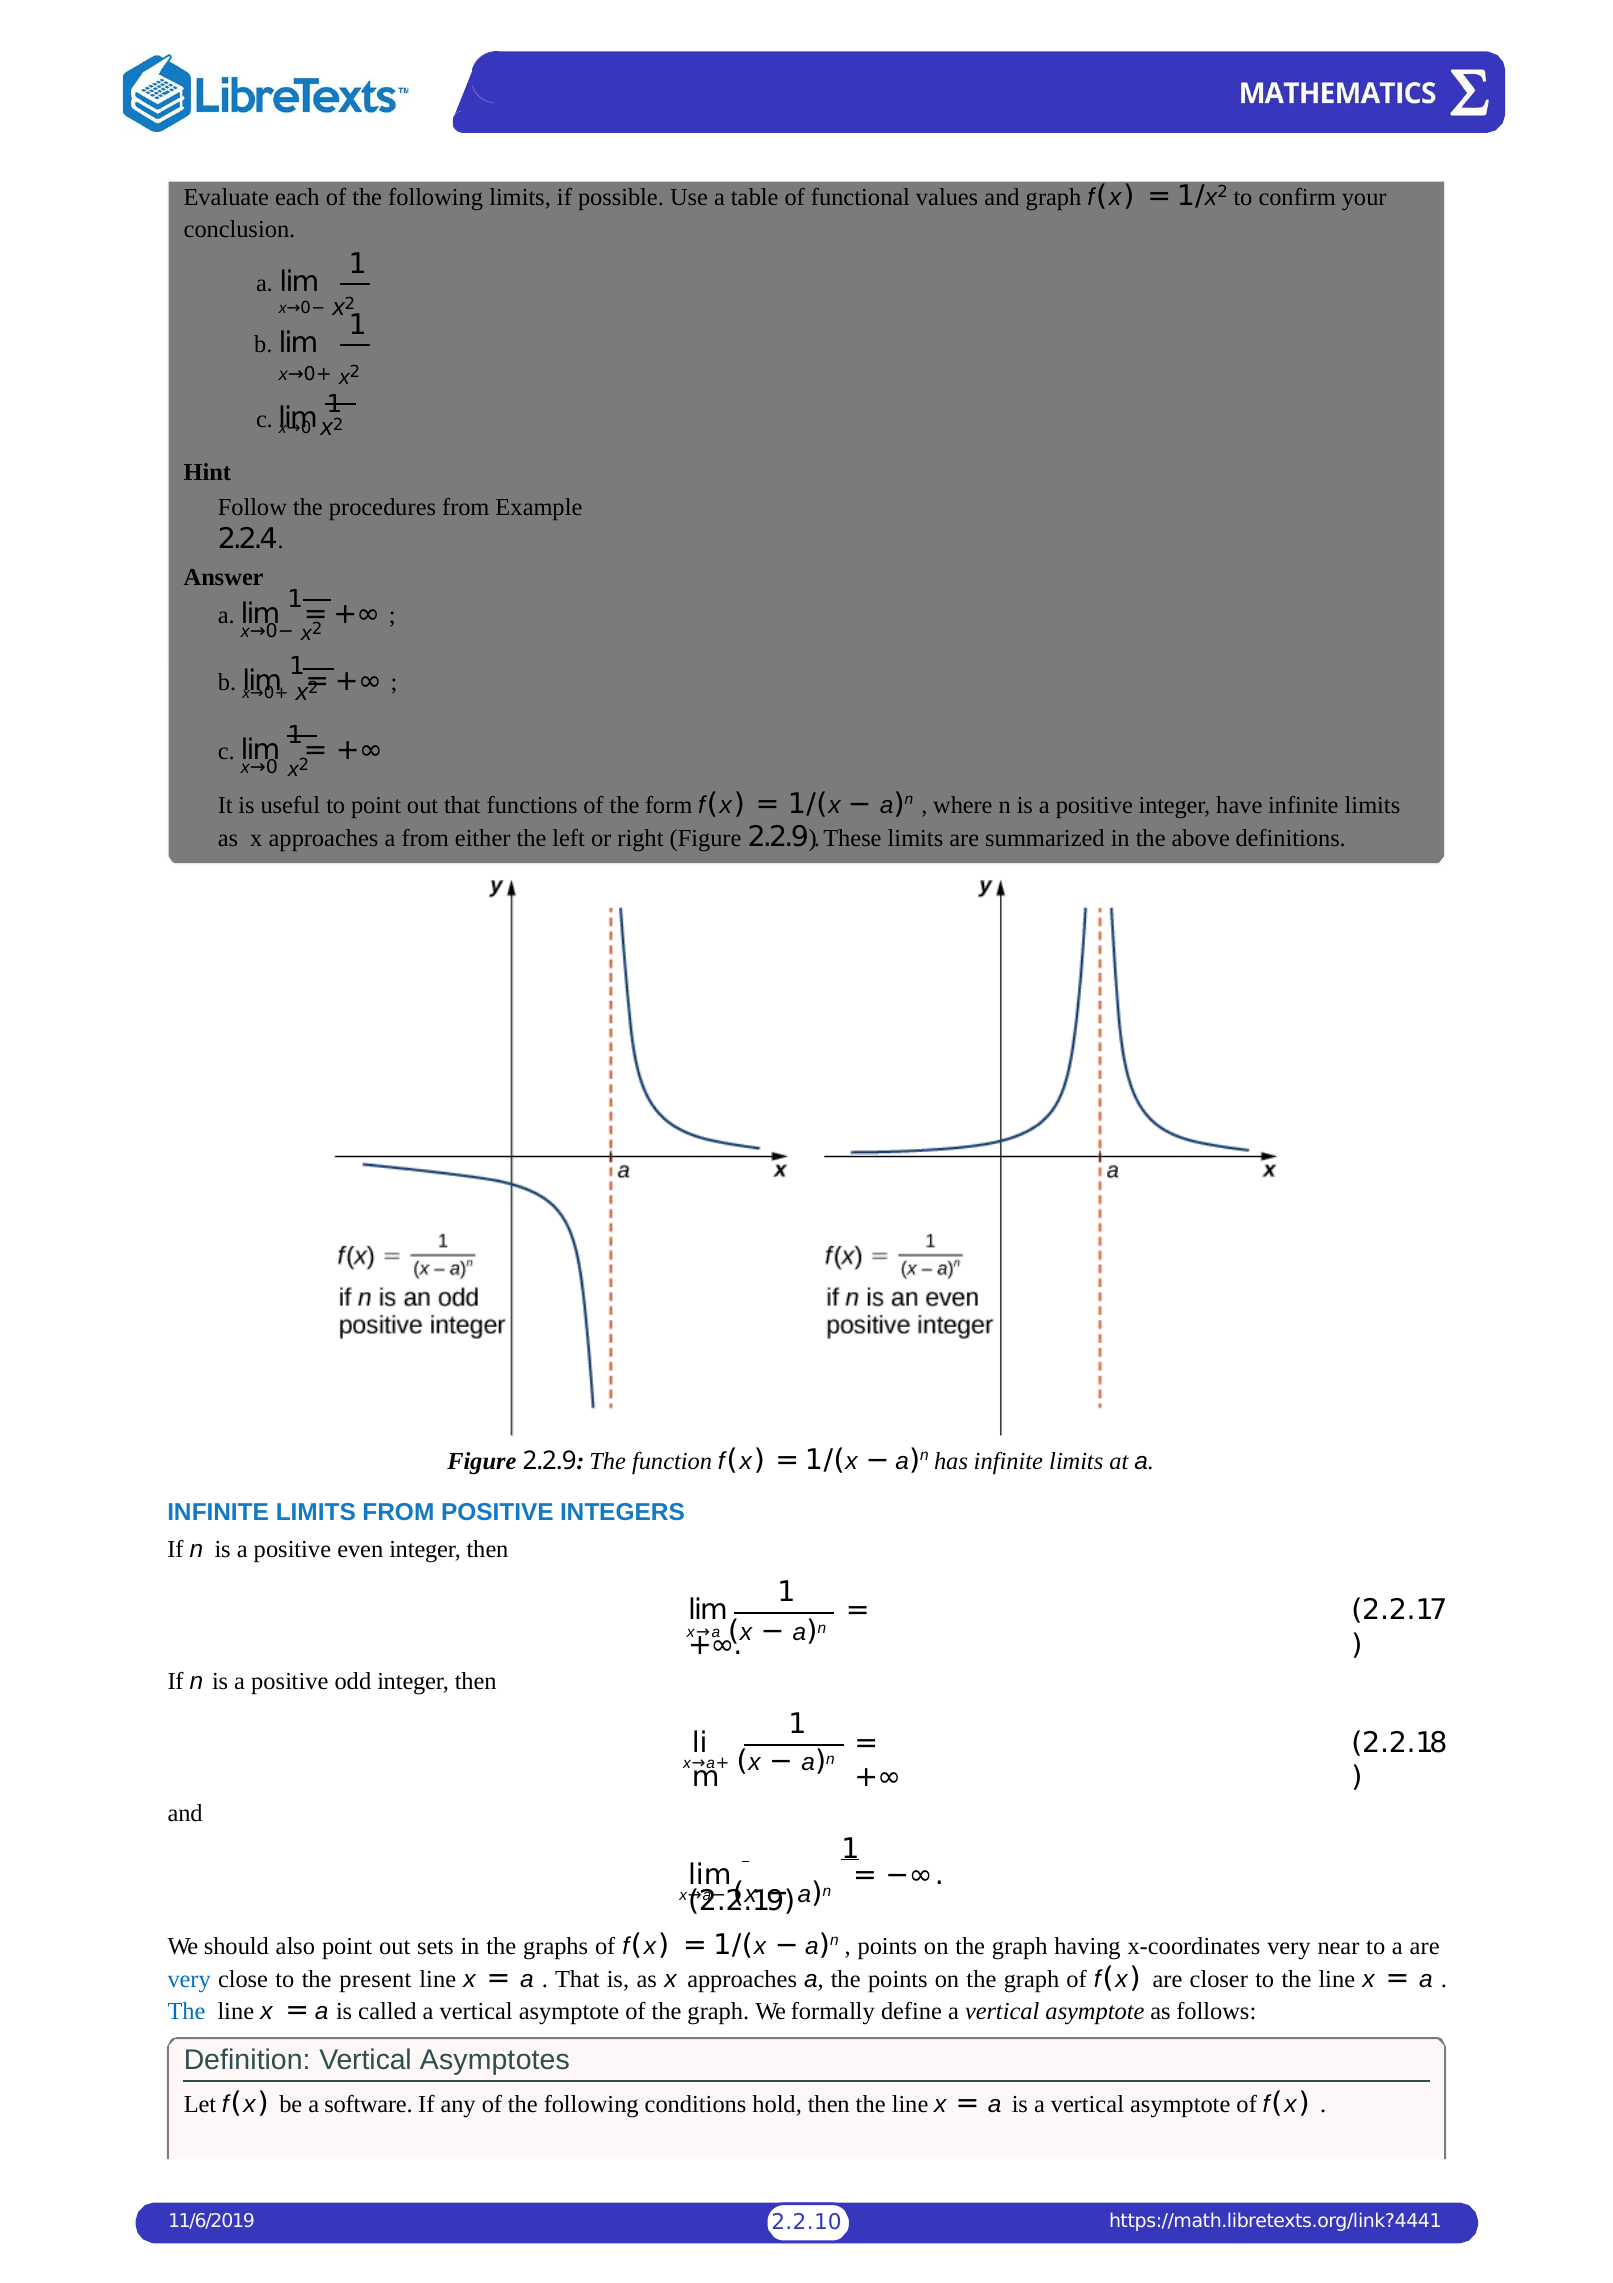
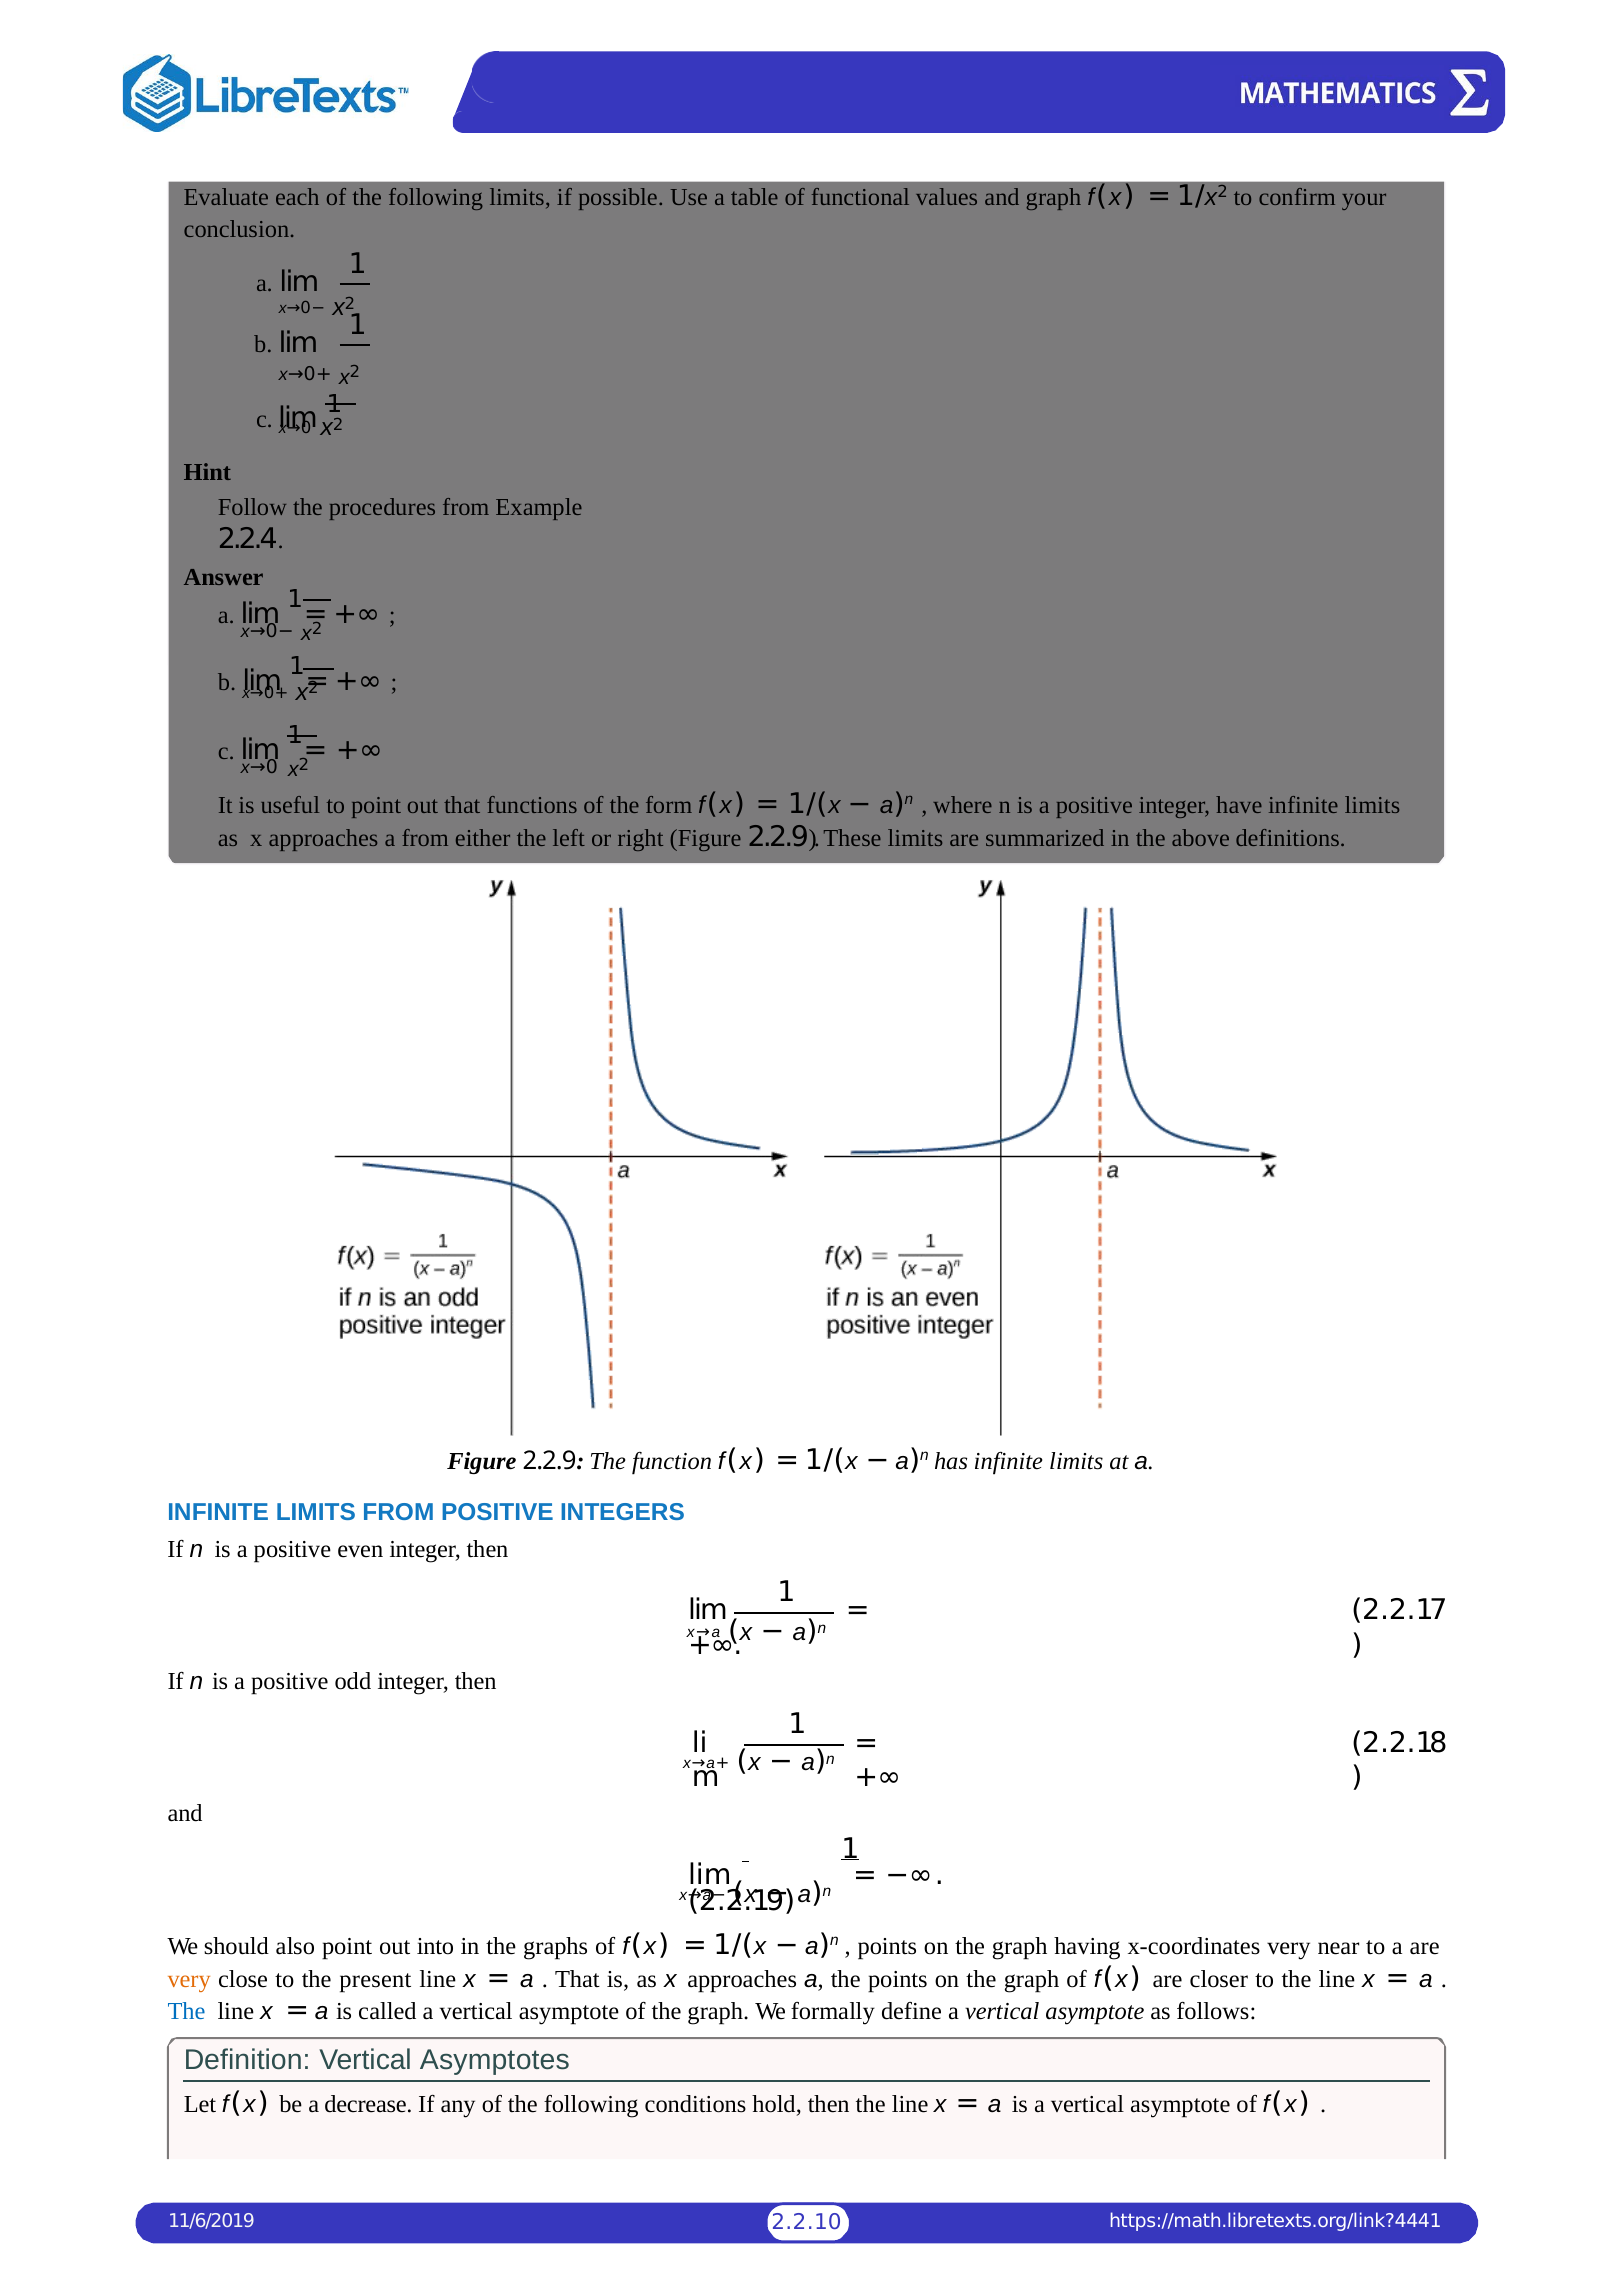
sets: sets -> into (436, 1946)
very colour: blue -> orange (189, 1979)
software: software -> decrease (369, 2104)
